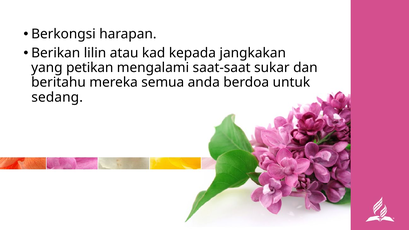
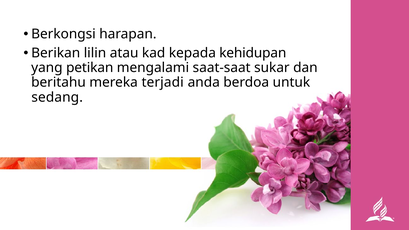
jangkakan: jangkakan -> kehidupan (253, 53)
semua: semua -> terjadi (163, 83)
